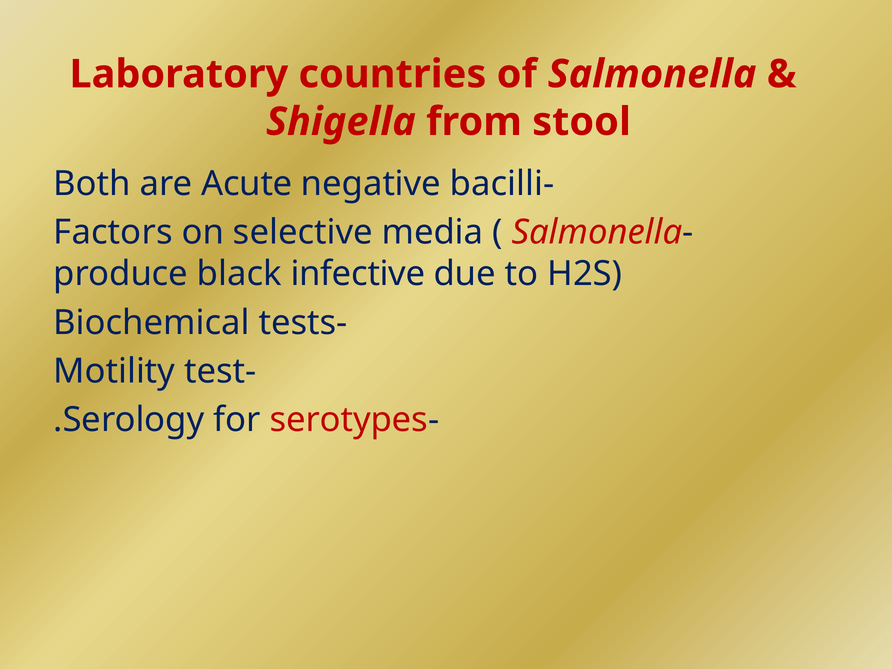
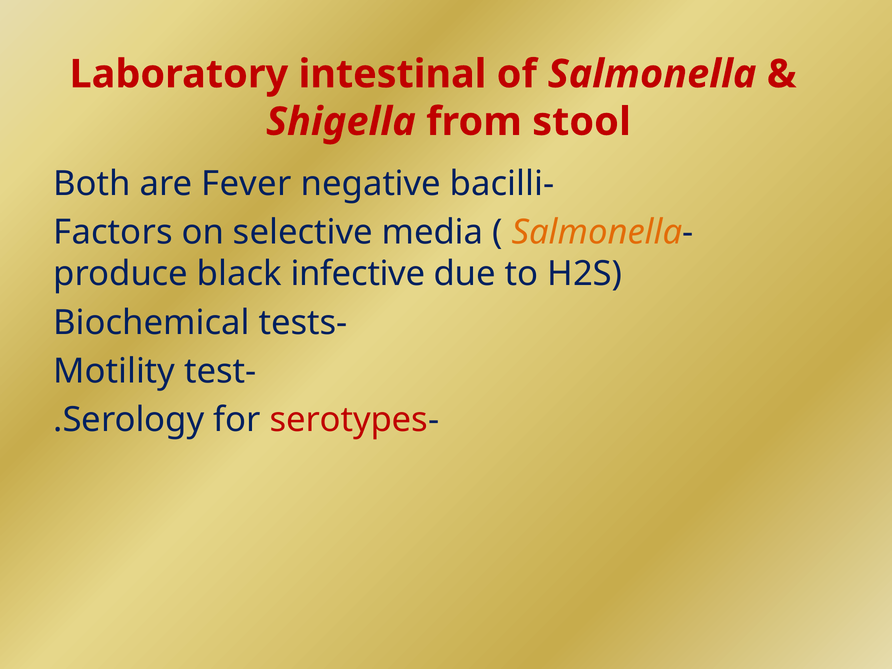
countries: countries -> intestinal (393, 74)
Acute: Acute -> Fever (246, 184)
Salmonella colour: red -> orange (597, 232)
